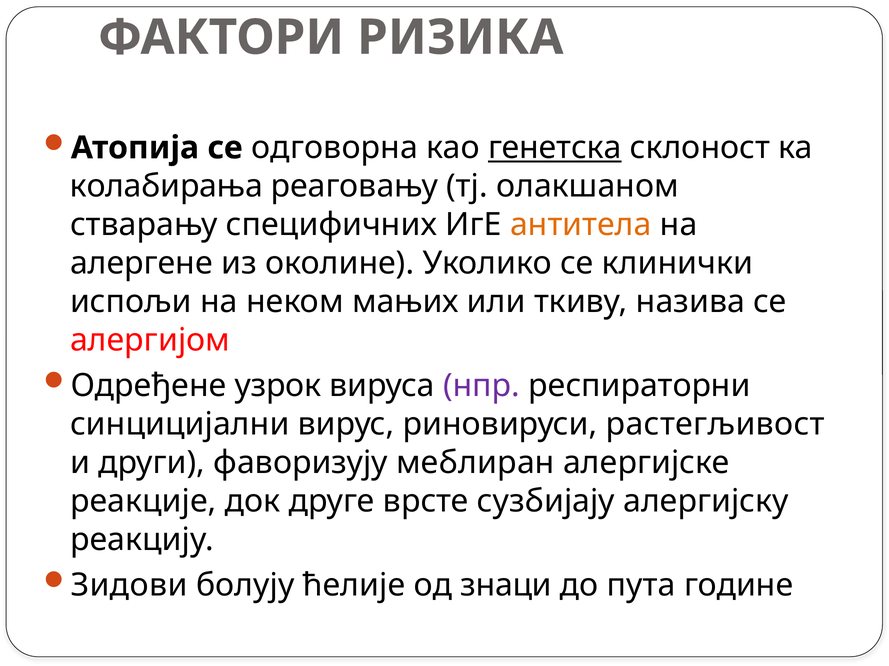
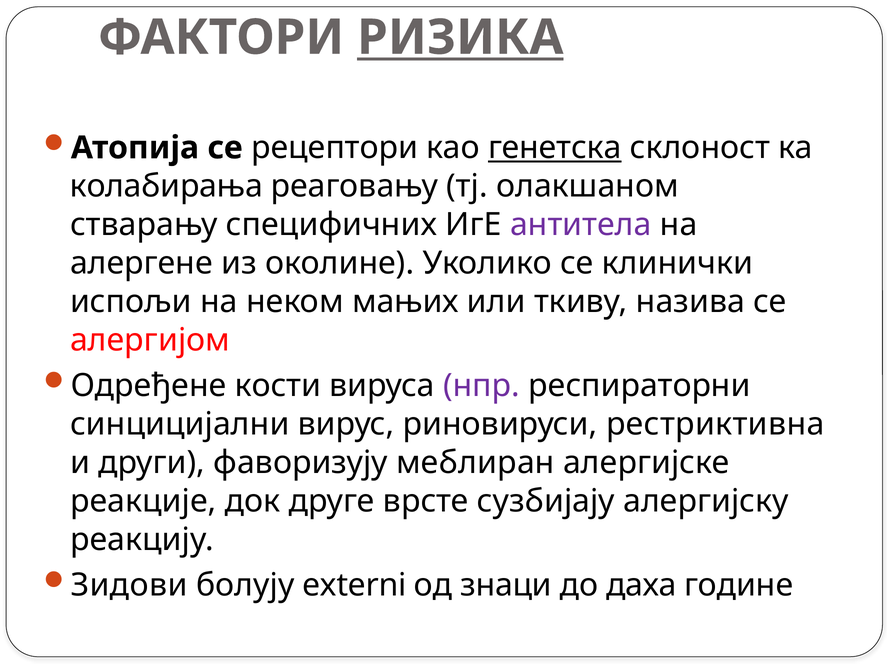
РИЗИКА underline: none -> present (460, 38)
одговорна: одговорна -> рецептори (335, 148)
антитела colour: orange -> purple (581, 225)
узрок: узрок -> кости (278, 386)
растегљивост: растегљивост -> рестриктивна (715, 425)
ћелије: ћелије -> externi (354, 586)
пута: пута -> даха (641, 586)
